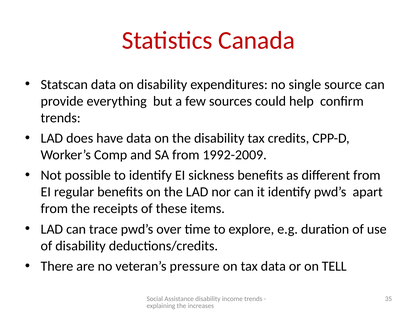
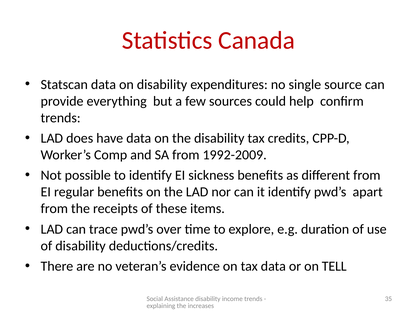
pressure: pressure -> evidence (195, 266)
